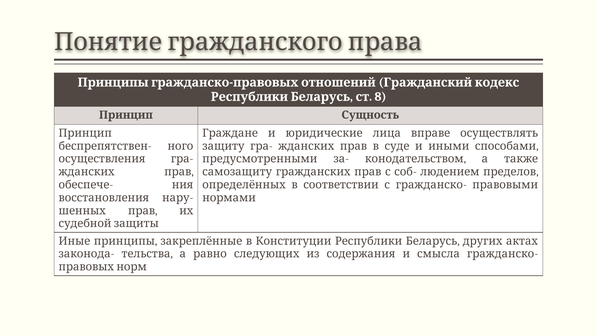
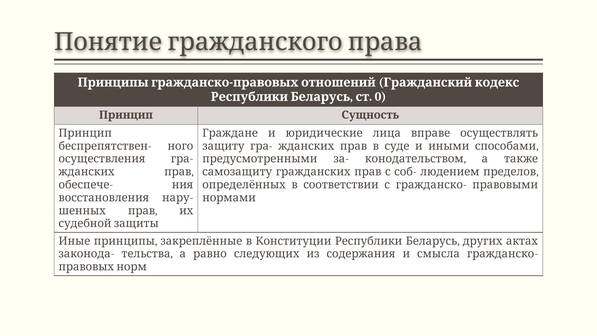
8: 8 -> 0 (381, 97)
